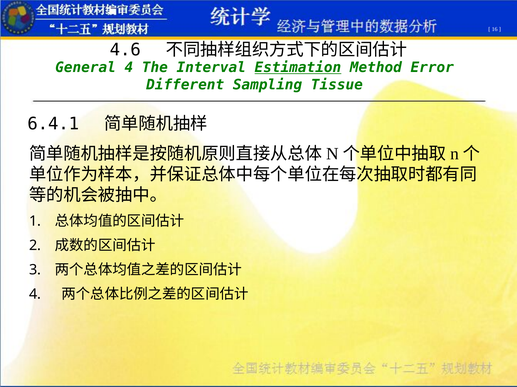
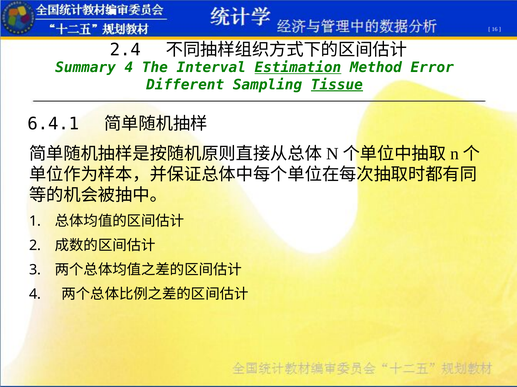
4.6: 4.6 -> 2.4 (125, 50)
General: General -> Summary (86, 68)
Tissue underline: none -> present (337, 85)
